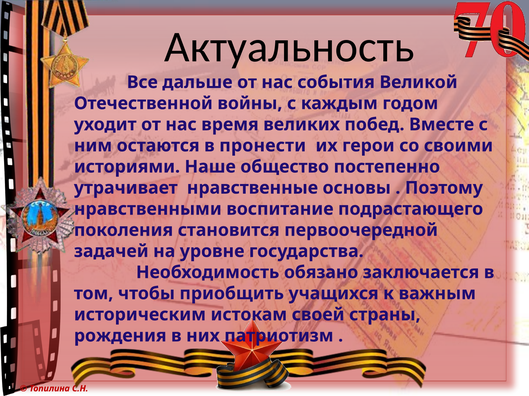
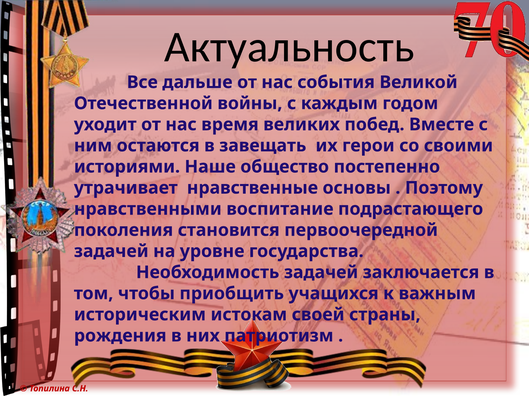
пронести: пронести -> завещать (263, 146)
Необходимость обязано: обязано -> задачей (321, 273)
